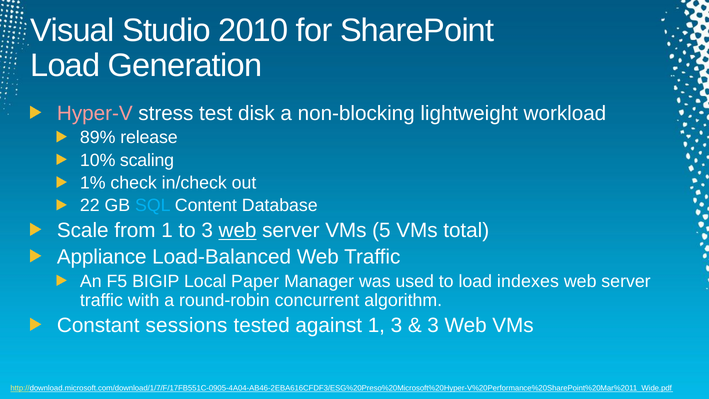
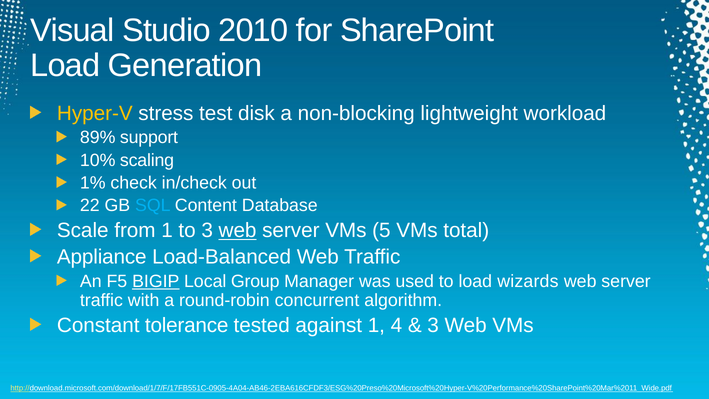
Hyper-V colour: pink -> yellow (95, 113)
release: release -> support (149, 138)
BIGIP underline: none -> present (156, 281)
Paper: Paper -> Group (255, 281)
indexes: indexes -> wizards (528, 281)
sessions: sessions -> tolerance (187, 325)
1 3: 3 -> 4 (396, 325)
